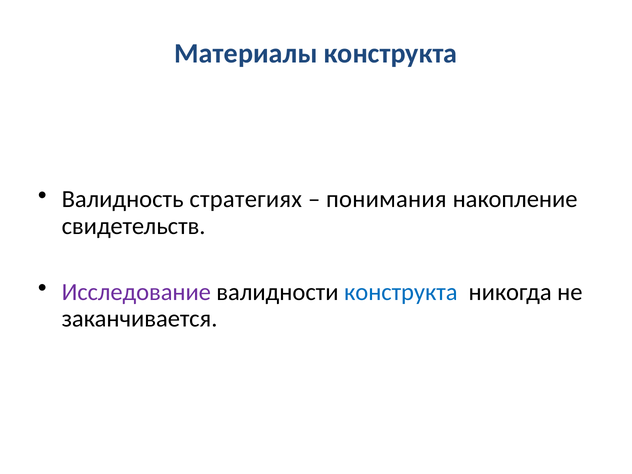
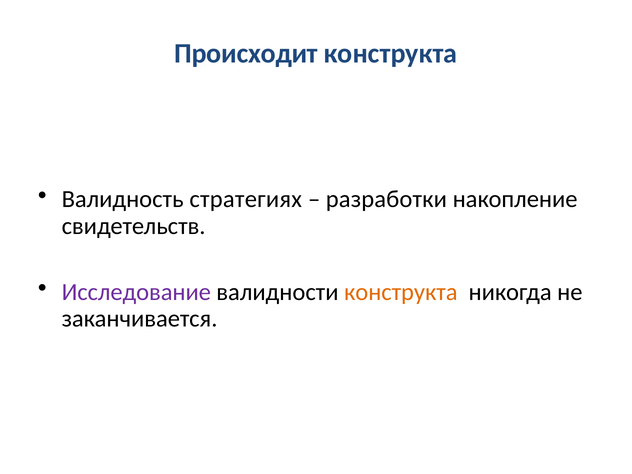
Материалы: Материалы -> Происходит (246, 53)
понимания: понимания -> разработки (386, 199)
конструкта colour: blue -> orange (401, 292)
